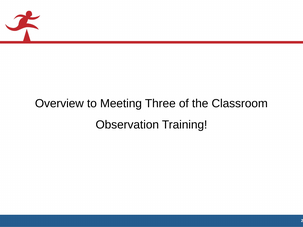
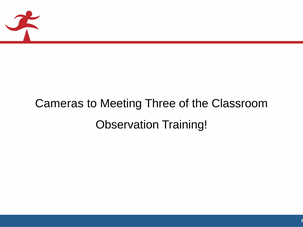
Overview: Overview -> Cameras (59, 104)
